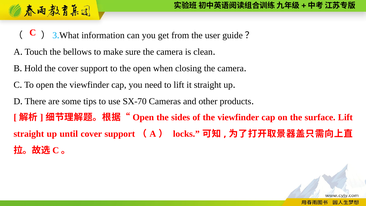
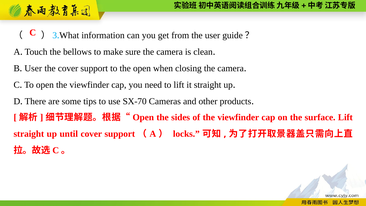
Hold: Hold -> User (33, 68)
